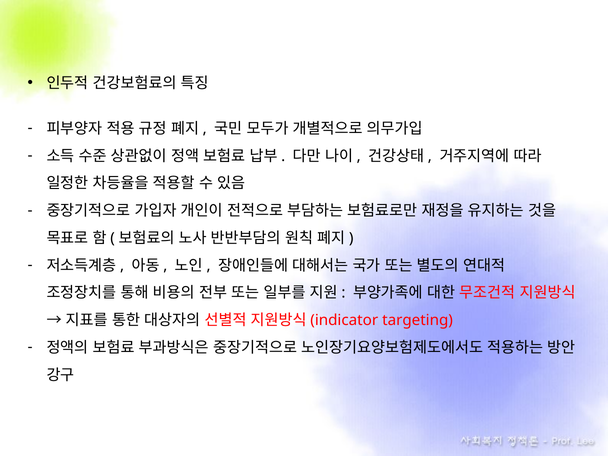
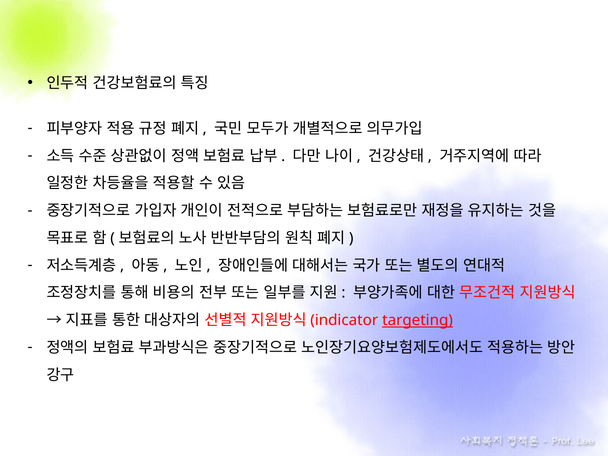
targeting underline: none -> present (418, 320)
